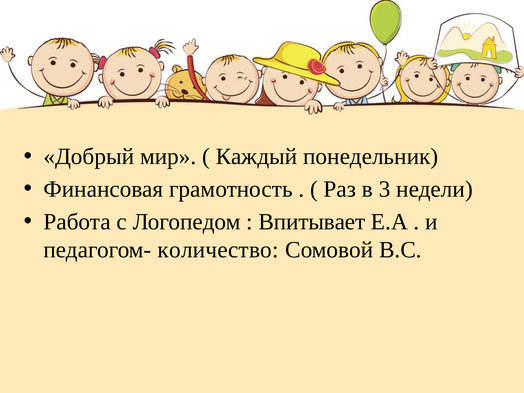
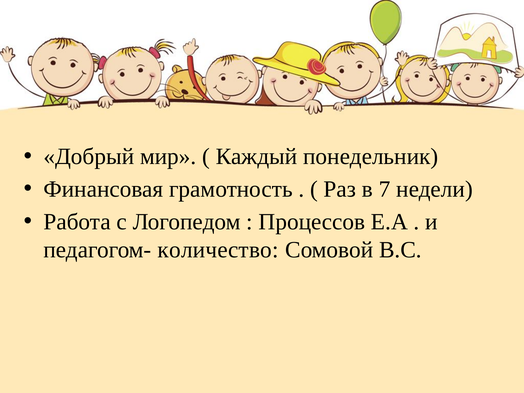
3: 3 -> 7 (385, 189)
Впитывает: Впитывает -> Процессов (312, 222)
